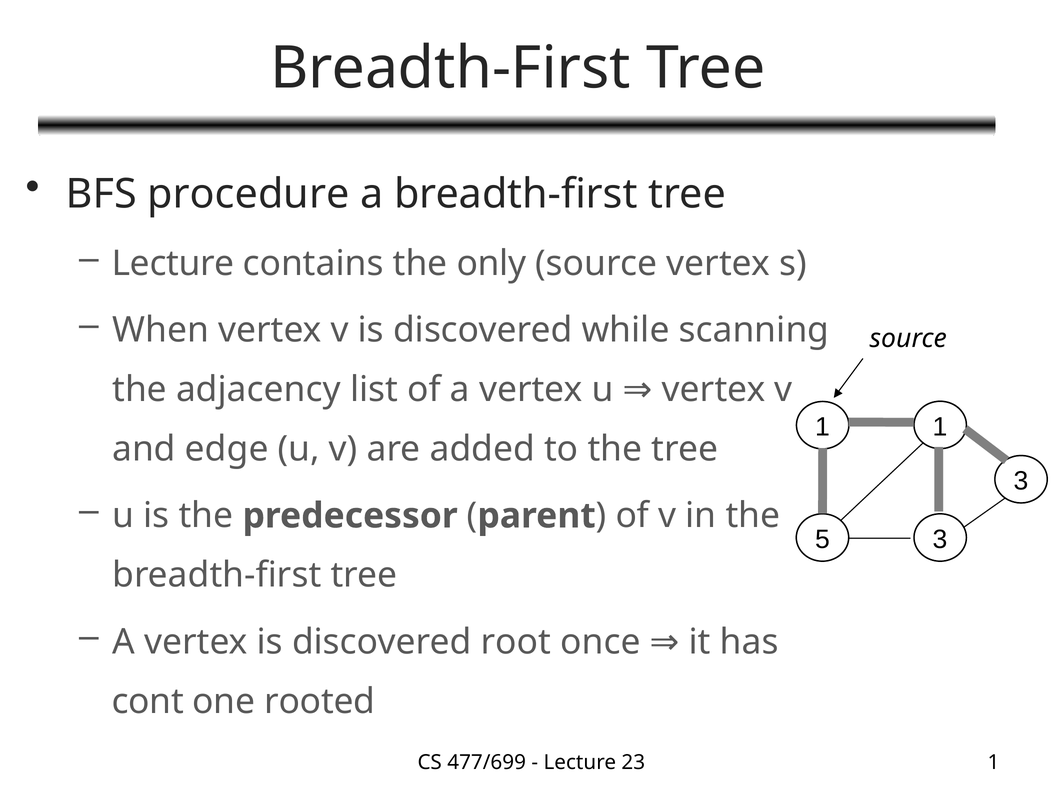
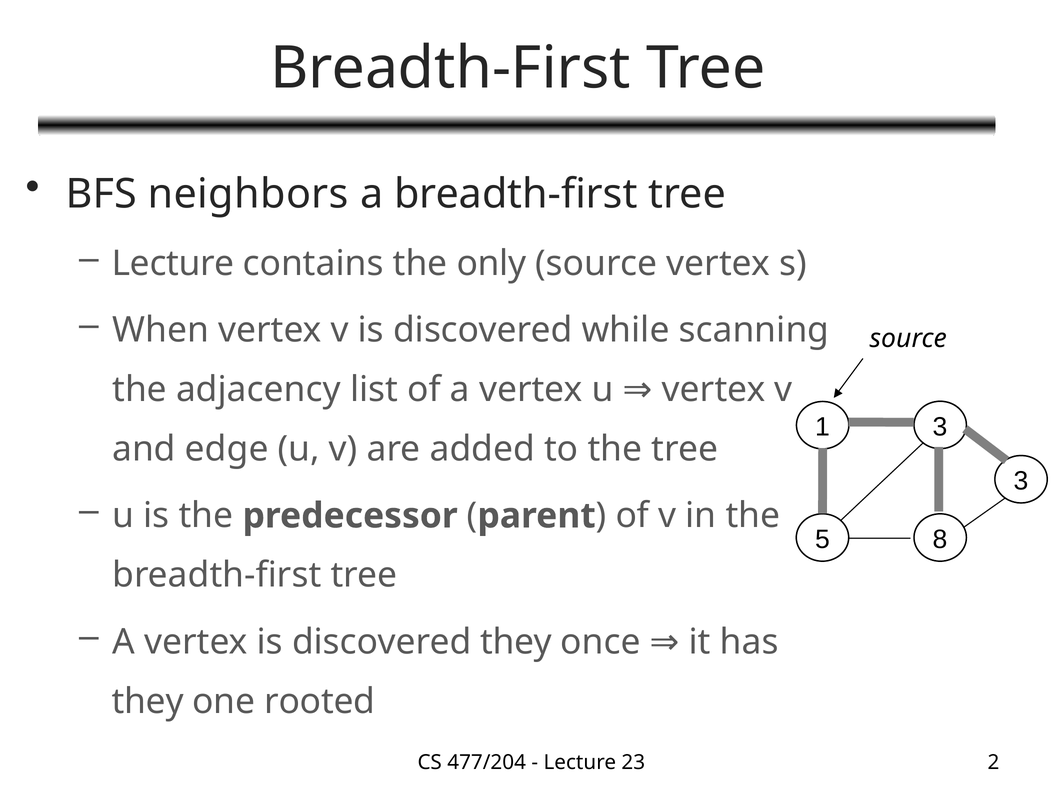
procedure: procedure -> neighbors (248, 194)
1 1: 1 -> 3 (940, 427)
5 3: 3 -> 8 (940, 540)
discovered root: root -> they (516, 642)
cont: cont -> they (148, 702)
477/699: 477/699 -> 477/204 (487, 763)
23 1: 1 -> 2 (993, 763)
